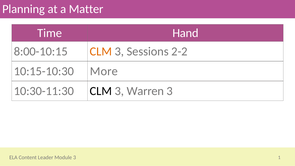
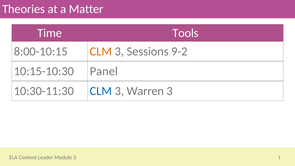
Planning: Planning -> Theories (24, 9)
Hand: Hand -> Tools (185, 33)
2-2: 2-2 -> 9-2 (179, 51)
More: More -> Panel (104, 71)
CLM colour: black -> blue (101, 91)
